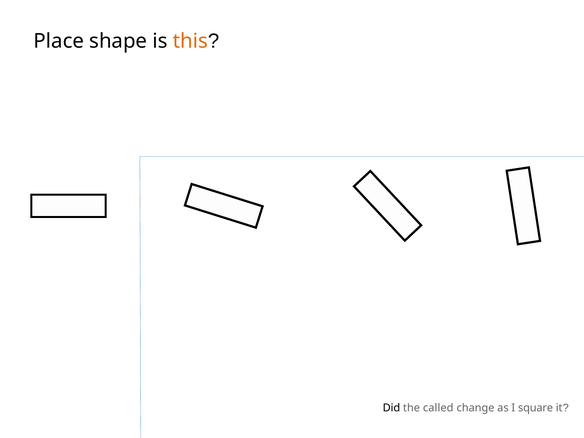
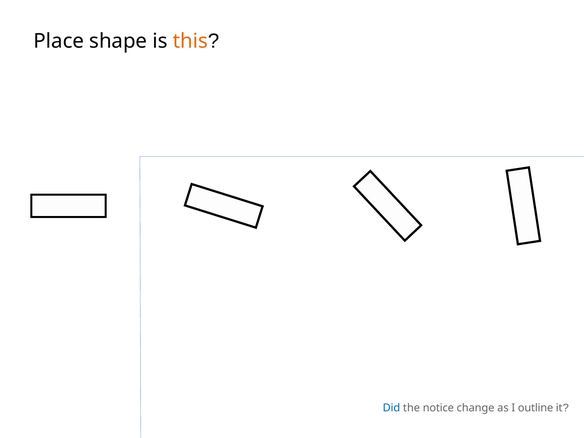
Did colour: black -> blue (391, 408)
called: called -> notice (438, 408)
square: square -> outline (536, 408)
